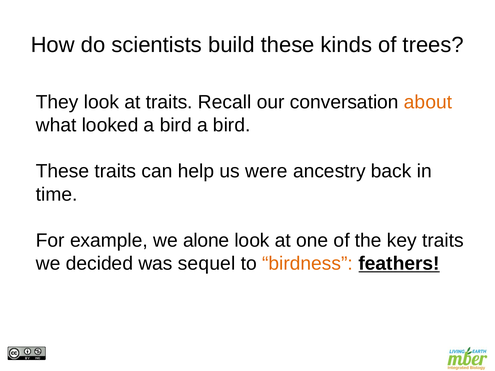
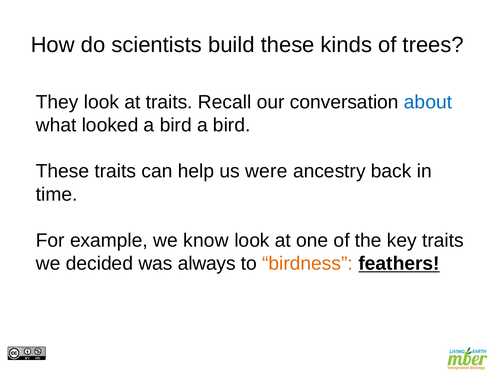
about colour: orange -> blue (428, 102)
alone: alone -> know (206, 241)
sequel: sequel -> always (207, 264)
